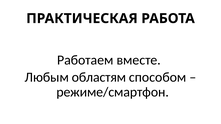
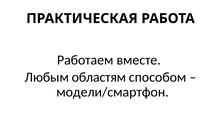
режиме/смартфон: режиме/смартфон -> модели/смартфон (113, 92)
